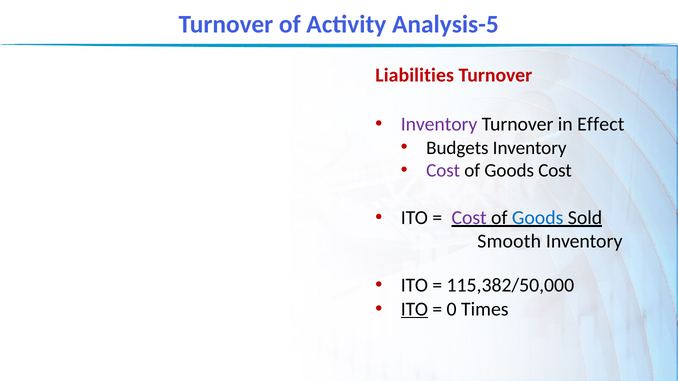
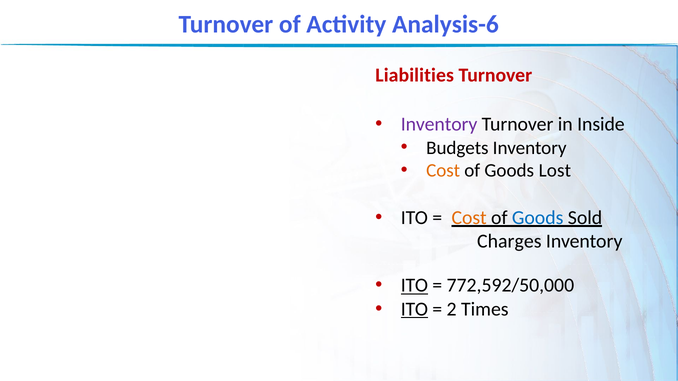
Analysis-5: Analysis-5 -> Analysis-6 (445, 24)
Effect: Effect -> Inside (601, 125)
Cost colour: purple -> orange (443, 171)
Goods Cost: Cost -> Lost (555, 171)
Cost colour: purple -> orange (469, 218)
Smooth: Smooth -> Charges (509, 242)
ITO underline: none -> present (414, 286)
115,382/50,000: 115,382/50,000 -> 772,592/50,000 (510, 286)
0: 0 -> 2 (452, 309)
